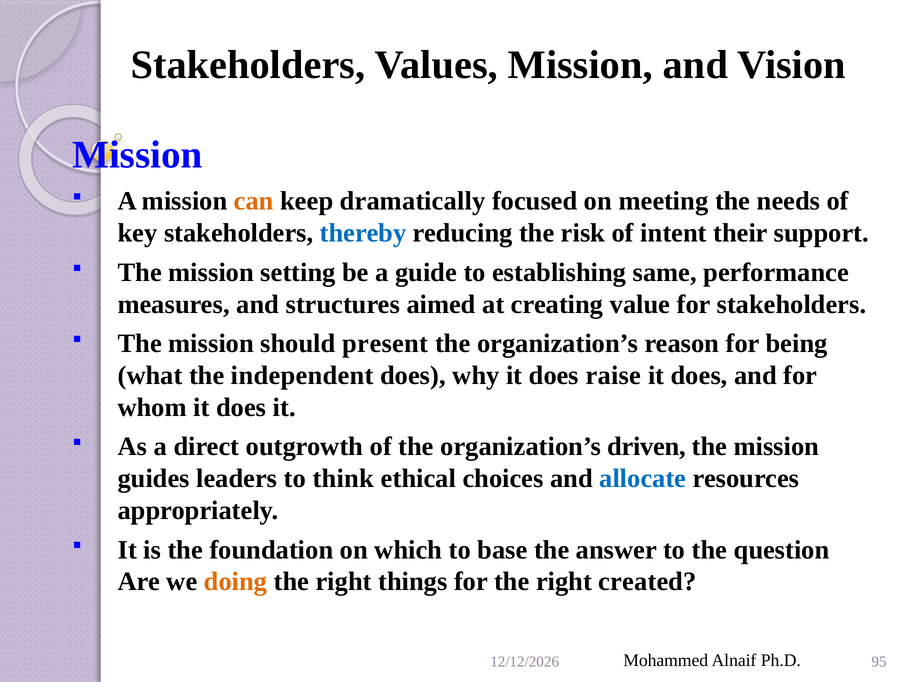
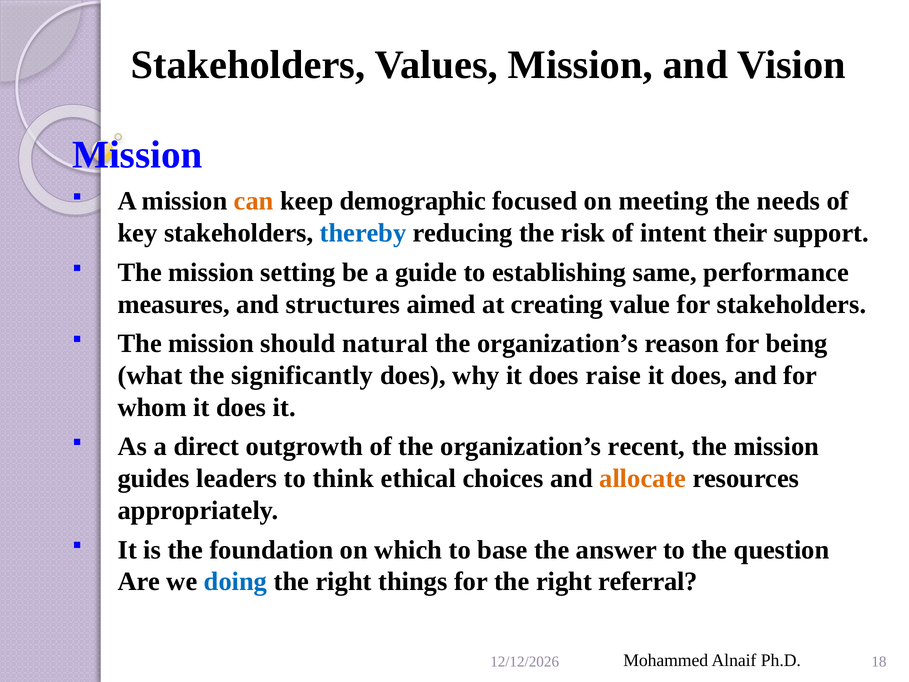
dramatically: dramatically -> demographic (413, 201)
present: present -> natural (385, 344)
independent: independent -> significantly (302, 375)
driven: driven -> recent (646, 447)
allocate colour: blue -> orange (643, 478)
doing colour: orange -> blue (236, 581)
created: created -> referral (648, 581)
95: 95 -> 18 (879, 662)
